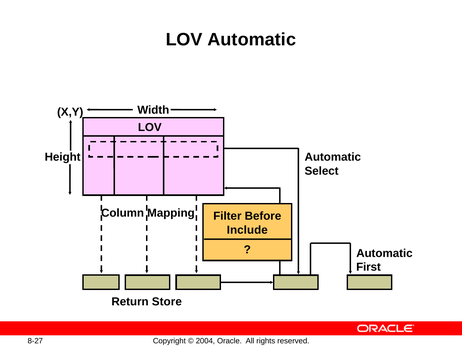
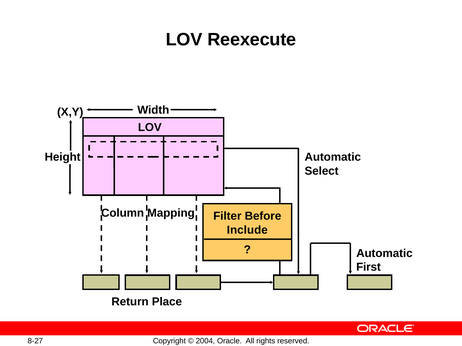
LOV Automatic: Automatic -> Reexecute (252, 40)
Store: Store -> Place (167, 302)
